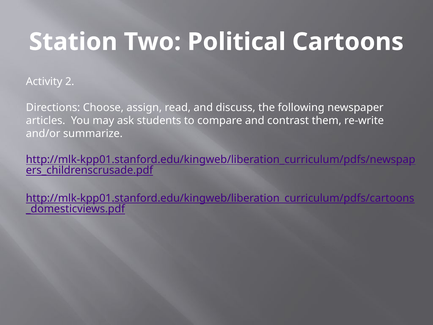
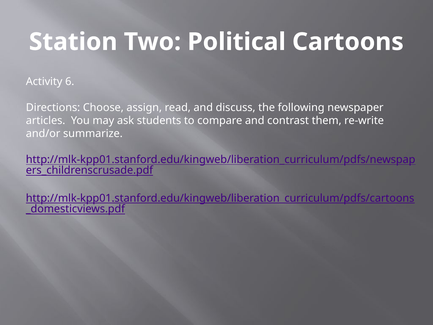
2: 2 -> 6 (70, 82)
